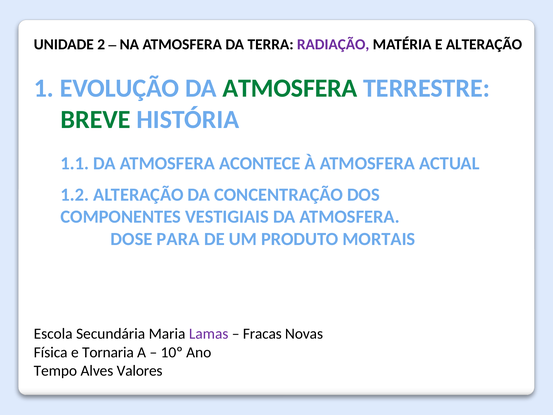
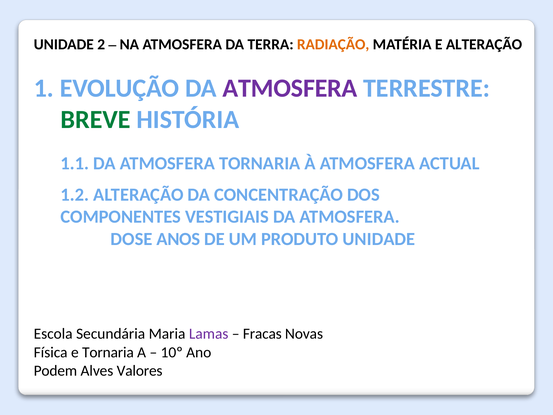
RADIAÇÃO colour: purple -> orange (333, 44)
ATMOSFERA colour: green -> purple (290, 88)
ATMOSFERA ACONTECE: ACONTECE -> TORNARIA (260, 163)
PARA: PARA -> ANOS (178, 239)
PRODUTO MORTAIS: MORTAIS -> UNIDADE (379, 239)
Tempo: Tempo -> Podem (55, 370)
